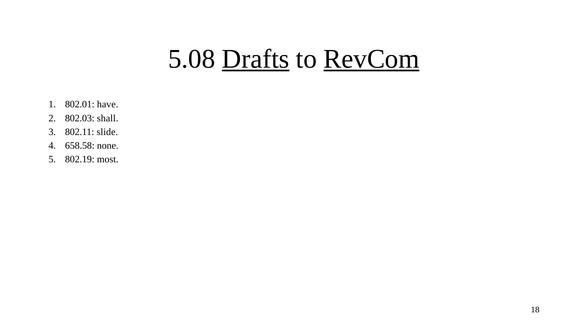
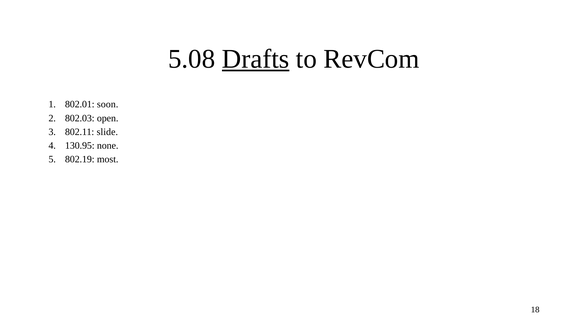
RevCom underline: present -> none (372, 59)
have: have -> soon (108, 104)
shall: shall -> open (108, 118)
658.58: 658.58 -> 130.95 (80, 145)
